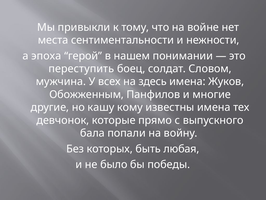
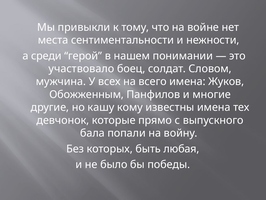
эпоха: эпоха -> среди (46, 56)
переступить: переступить -> участвовало (81, 69)
здесь: здесь -> всего (153, 81)
